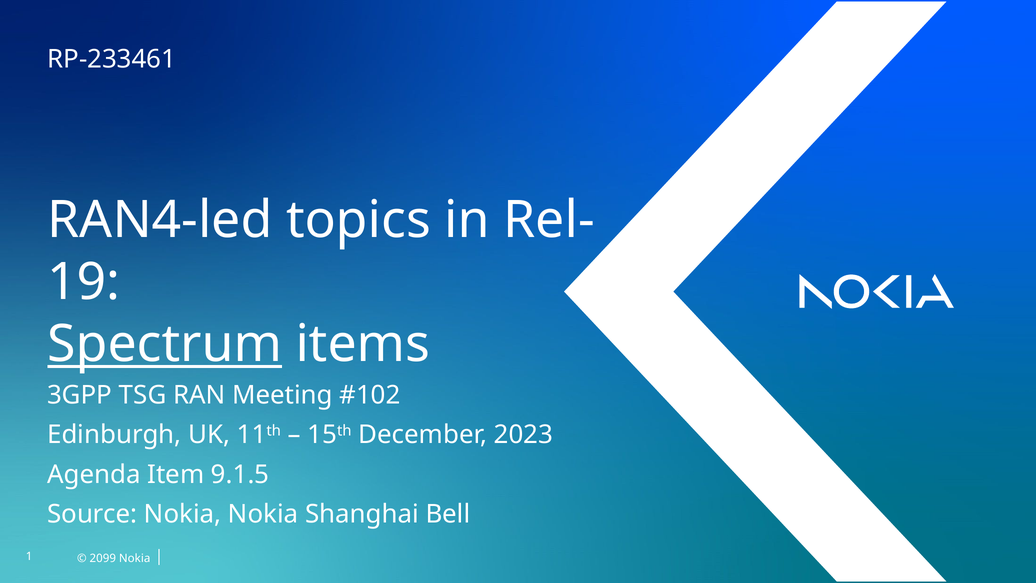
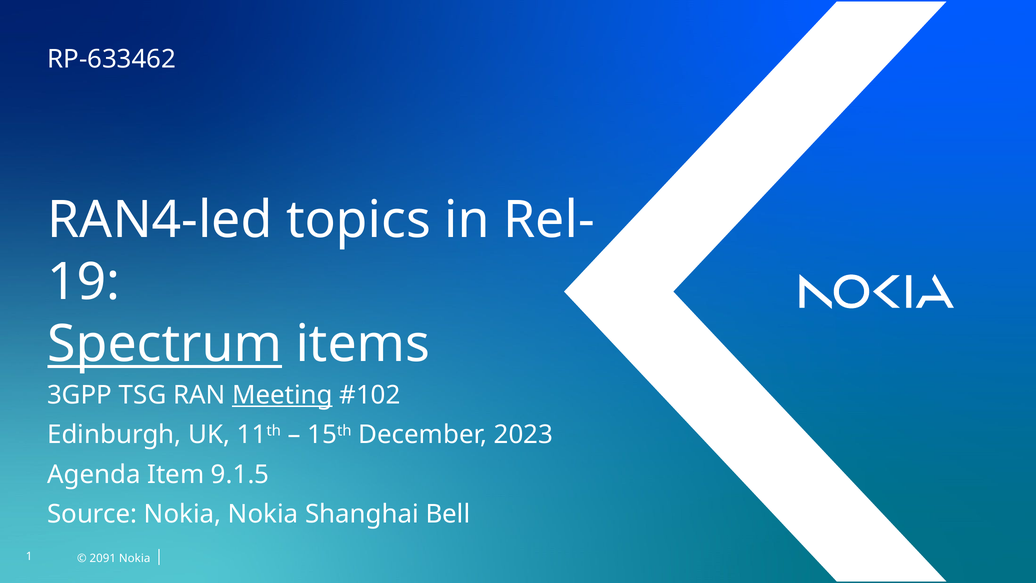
RP-233461: RP-233461 -> RP-633462 (112, 59)
Meeting underline: none -> present (282, 395)
2099: 2099 -> 2091 (103, 558)
